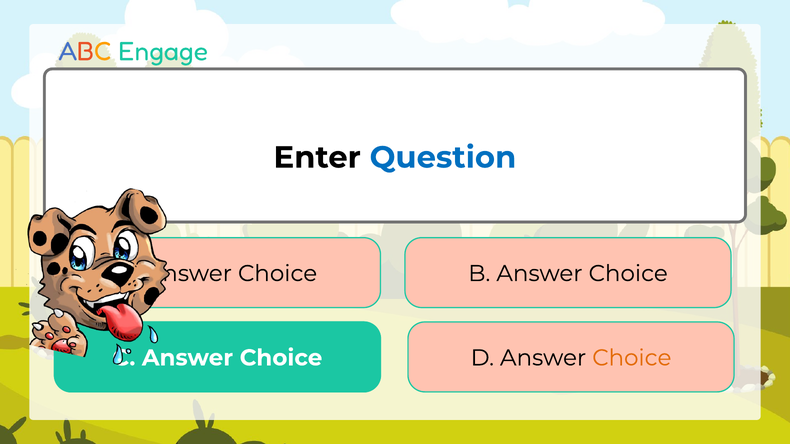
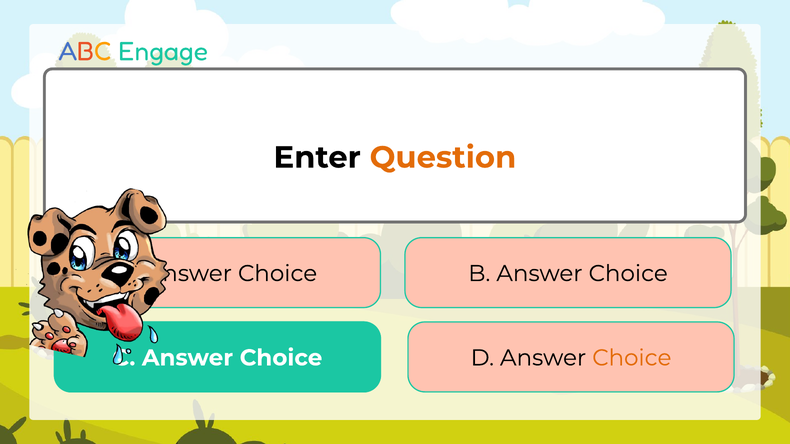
Question colour: blue -> orange (443, 158)
